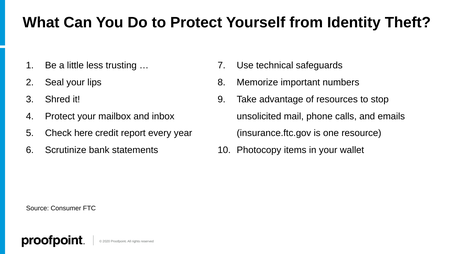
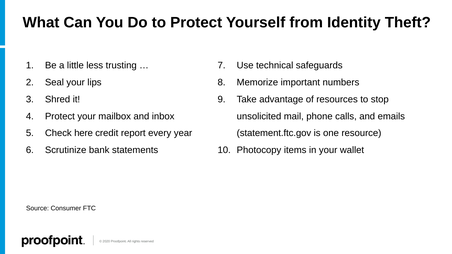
insurance.ftc.gov: insurance.ftc.gov -> statement.ftc.gov (274, 133)
